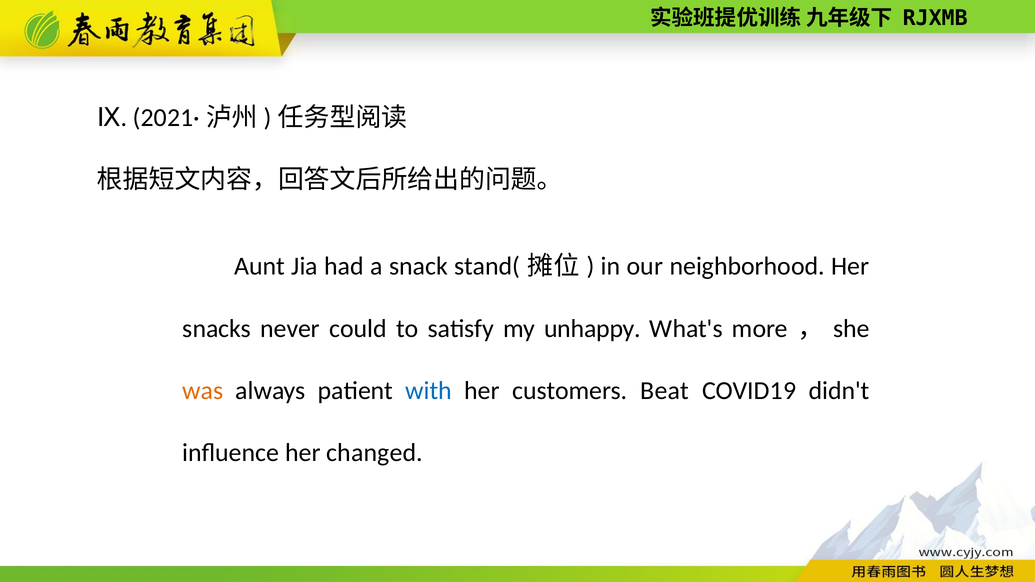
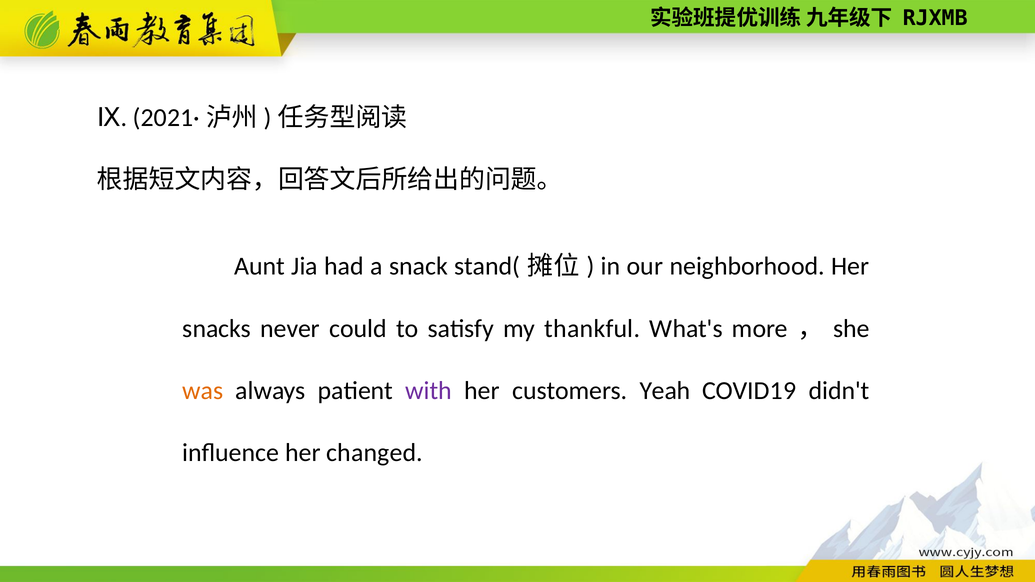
unhappy: unhappy -> thankful (592, 329)
with colour: blue -> purple (429, 391)
Beat: Beat -> Yeah (665, 391)
